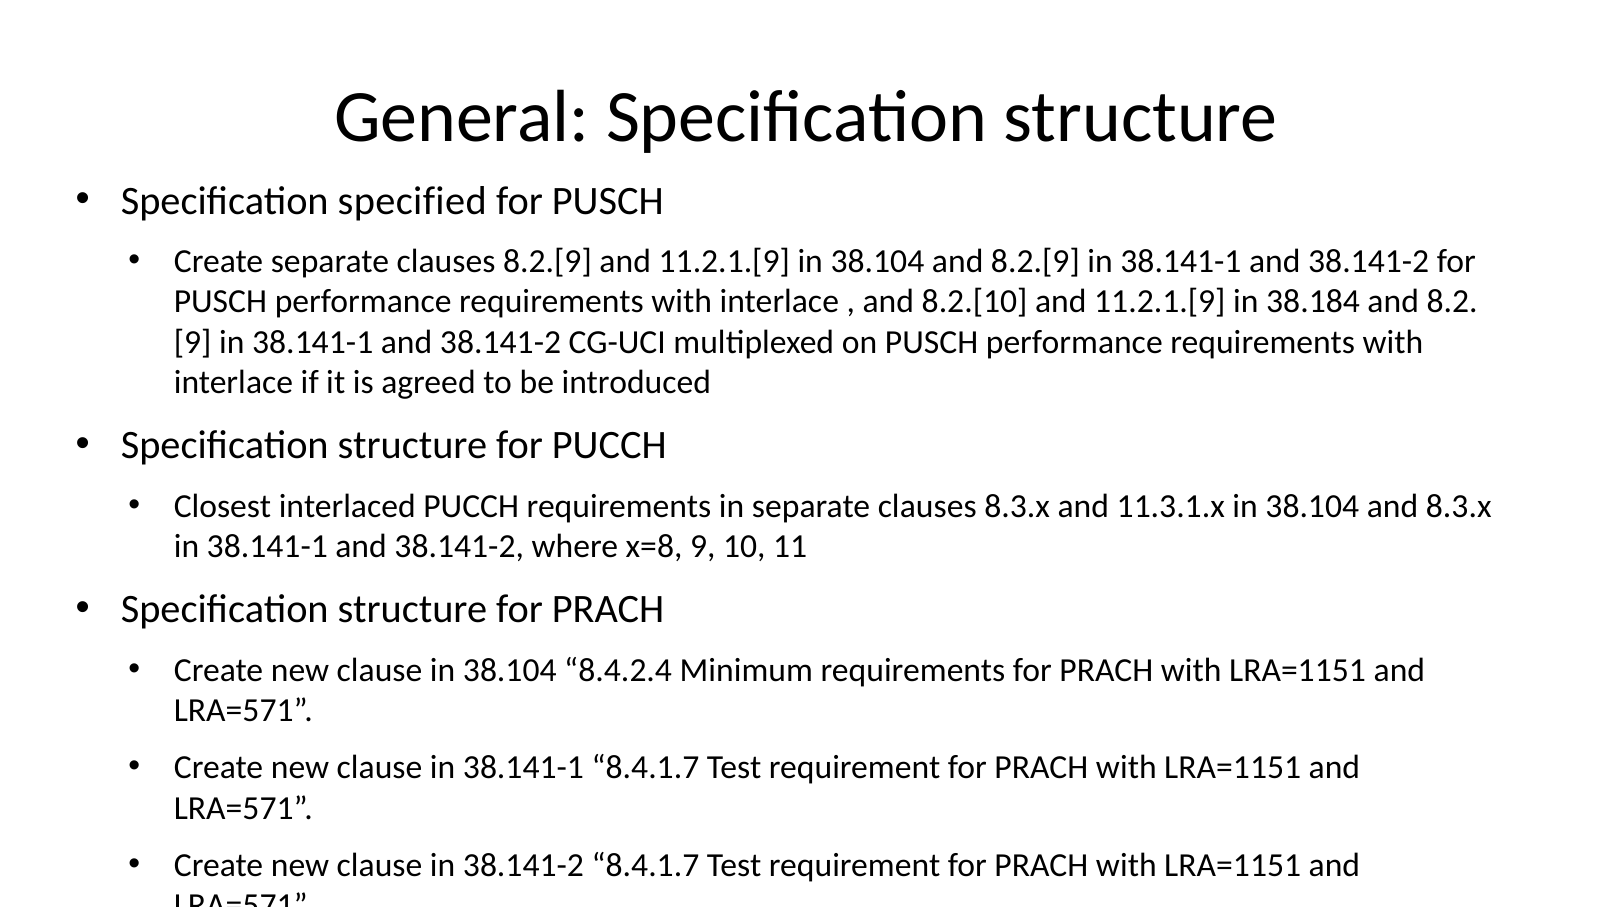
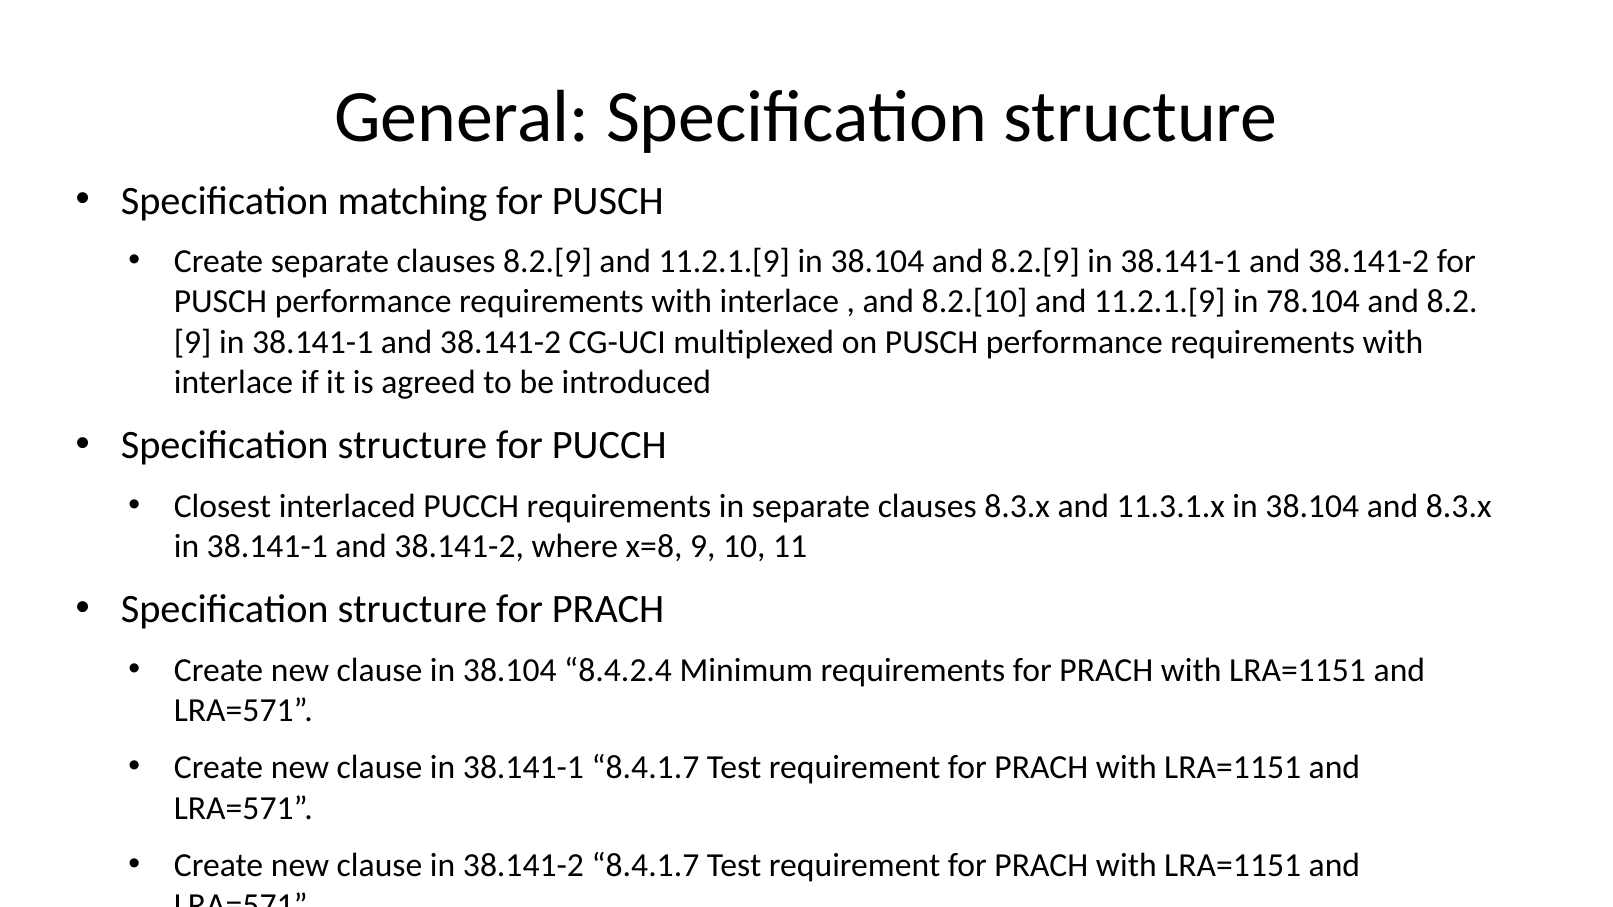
specified: specified -> matching (413, 201)
38.184: 38.184 -> 78.104 (1313, 302)
